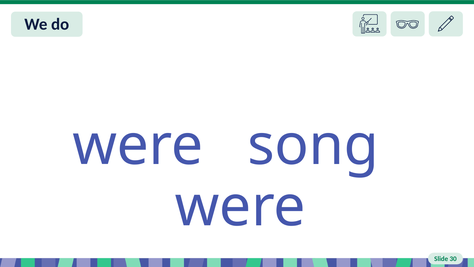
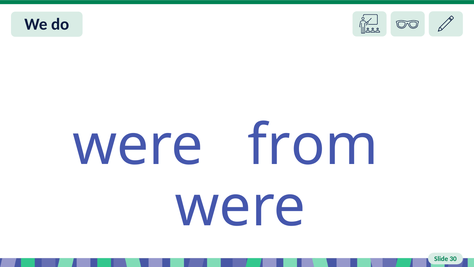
song: song -> from (313, 145)
